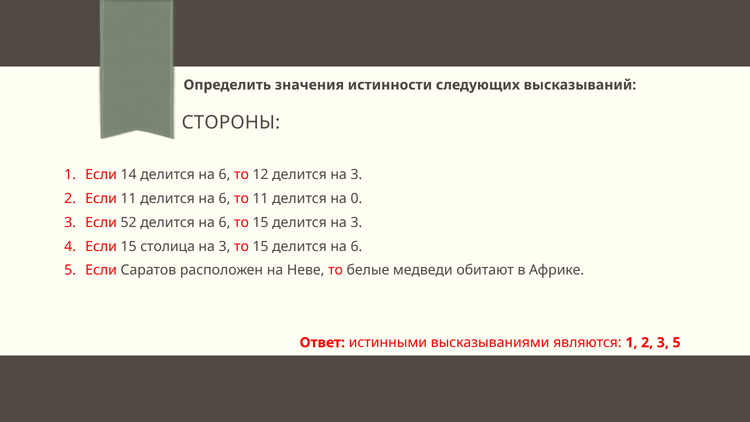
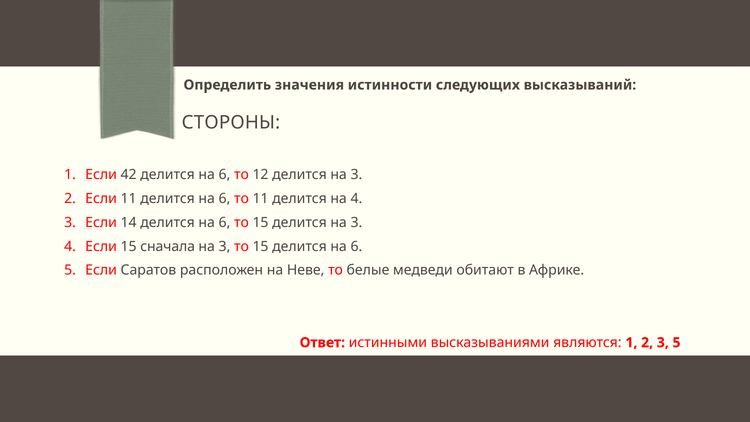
14: 14 -> 42 (129, 175)
на 0: 0 -> 4 (356, 199)
52: 52 -> 14 (129, 222)
столица: столица -> сначала (168, 246)
